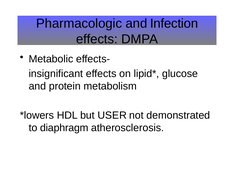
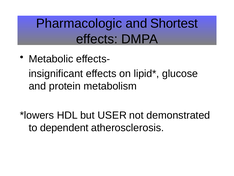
Infection: Infection -> Shortest (174, 23)
diaphragm: diaphragm -> dependent (64, 127)
